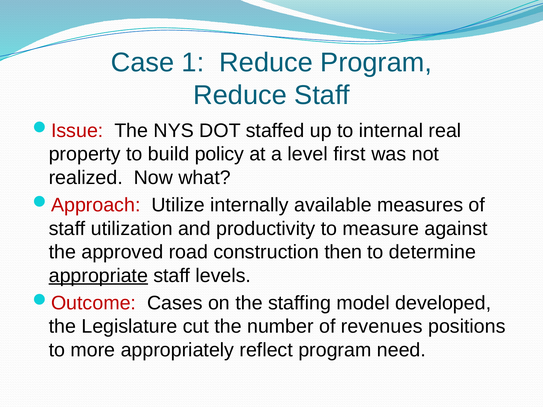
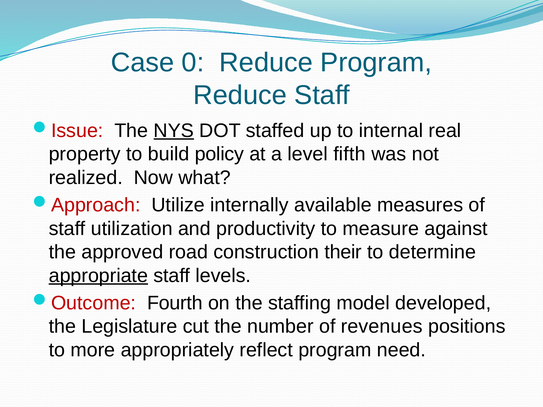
1: 1 -> 0 (193, 63)
NYS underline: none -> present (174, 131)
first: first -> fifth (350, 154)
then: then -> their (343, 252)
Cases: Cases -> Fourth (175, 303)
